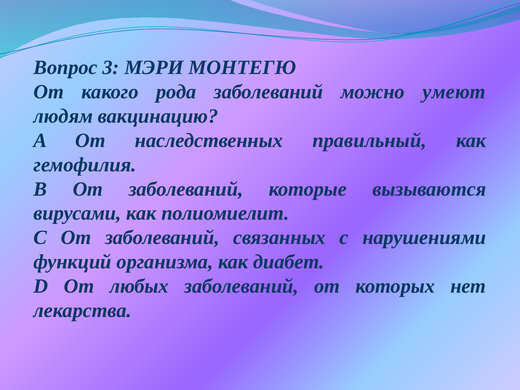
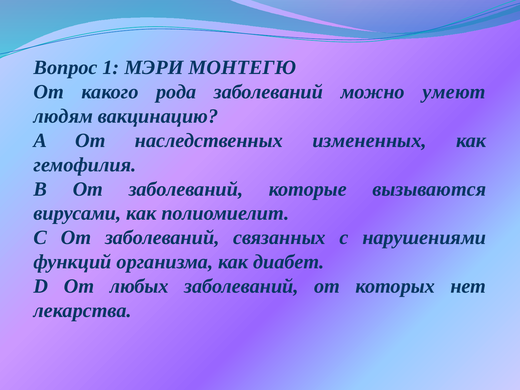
3: 3 -> 1 (111, 68)
правильный: правильный -> измененных (369, 140)
